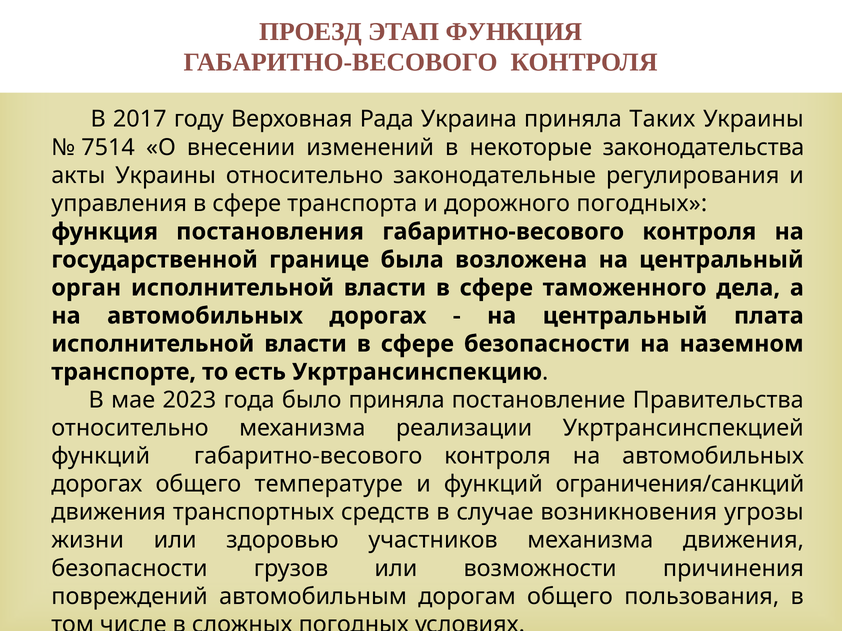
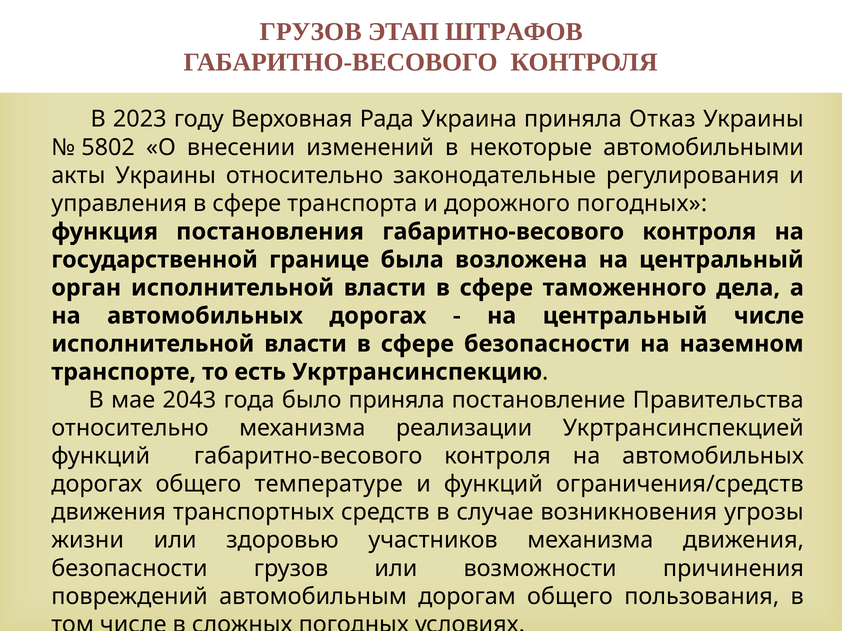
ПРОЕЗД: ПРОЕЗД -> ГРУЗОВ (311, 32)
ЭТАП ФУНКЦИЯ: ФУНКЦИЯ -> ШТРАФОВ (514, 32)
2017: 2017 -> 2023 (140, 119)
Таких: Таких -> Отказ (662, 119)
7514: 7514 -> 5802 (108, 148)
законодательства: законодательства -> автомобильными (704, 148)
центральный плата: плата -> числе (769, 316)
2023: 2023 -> 2043 (189, 400)
ограничения/санкций: ограничения/санкций -> ограничения/средств (680, 485)
